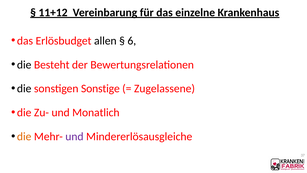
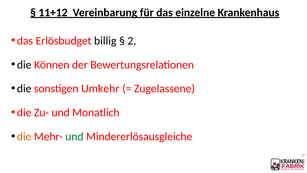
allen: allen -> billig (105, 41)
6: 6 -> 2 (132, 41)
Besteht: Besteht -> Können (52, 65)
Sonstige: Sonstige -> Umkehr (100, 89)
und colour: purple -> green (74, 136)
